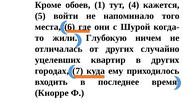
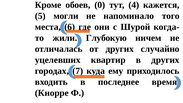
1: 1 -> 0 (100, 5)
войти: войти -> могли (66, 16)
